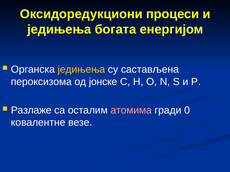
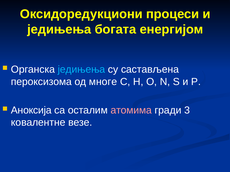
једињења colour: yellow -> light blue (81, 70)
јонске: јонске -> многе (103, 82)
Разлаже: Разлаже -> Аноксија (31, 111)
0: 0 -> 3 (187, 111)
